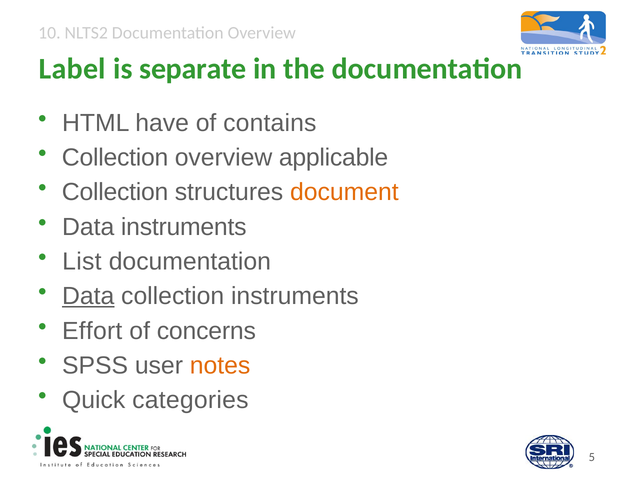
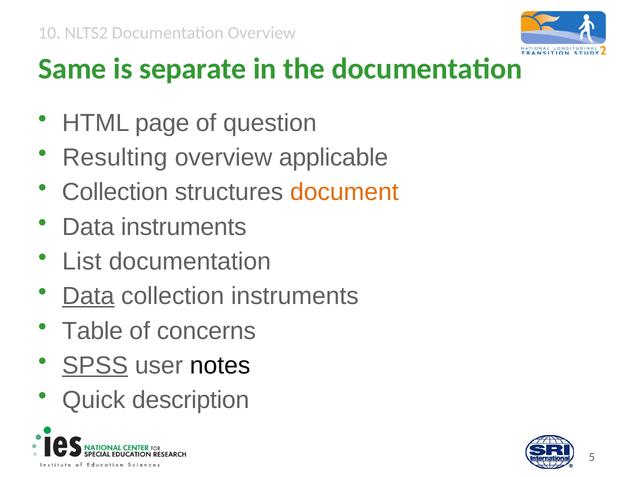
Label: Label -> Same (72, 69)
have: have -> page (162, 123)
contains: contains -> question (270, 123)
Collection: Collection -> Resulting (115, 158)
Effort: Effort -> Table (92, 331)
SPSS underline: none -> present (95, 366)
notes colour: orange -> black (220, 366)
categories: categories -> description (191, 401)
